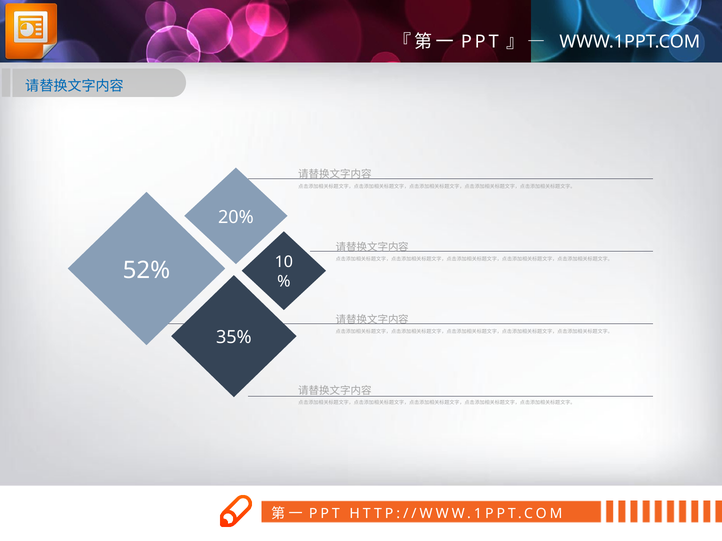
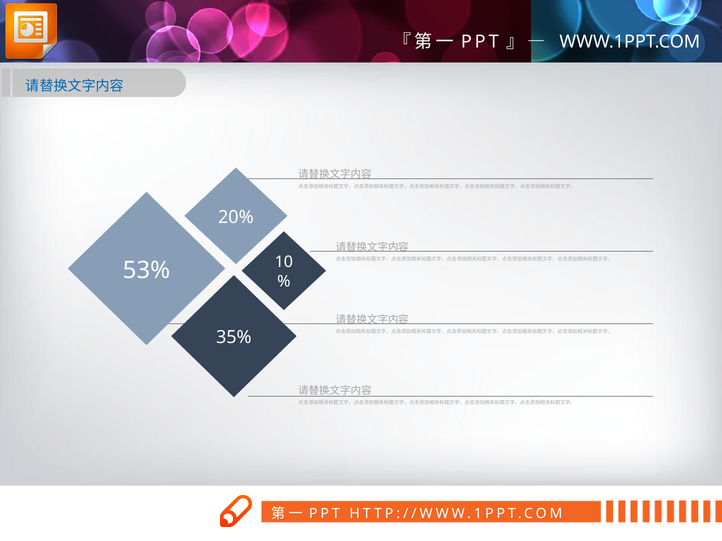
52%: 52% -> 53% (146, 270)
